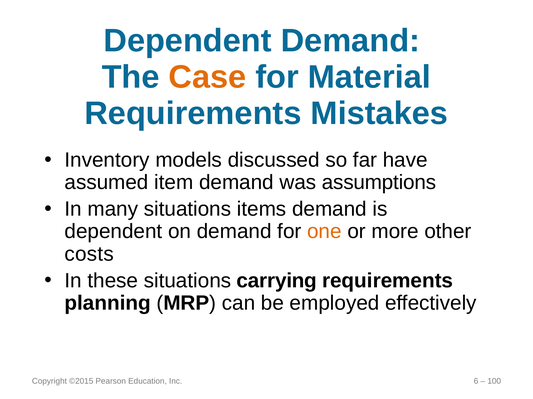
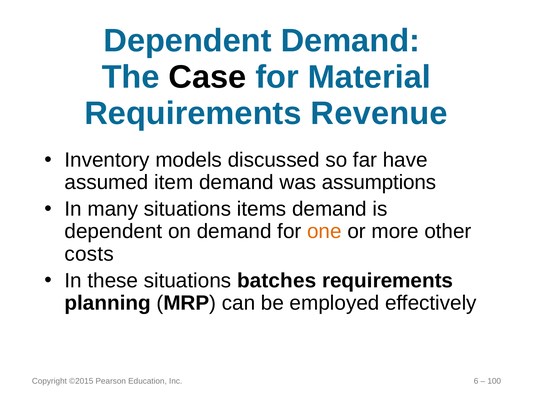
Case colour: orange -> black (207, 77)
Mistakes: Mistakes -> Revenue (379, 114)
carrying: carrying -> batches (277, 281)
